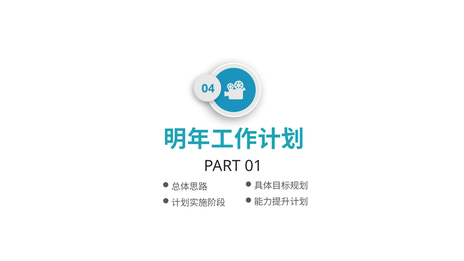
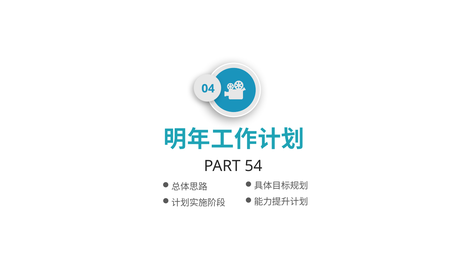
01: 01 -> 54 (253, 166)
